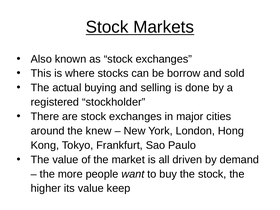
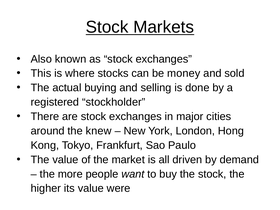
borrow: borrow -> money (184, 73)
keep: keep -> were (119, 188)
